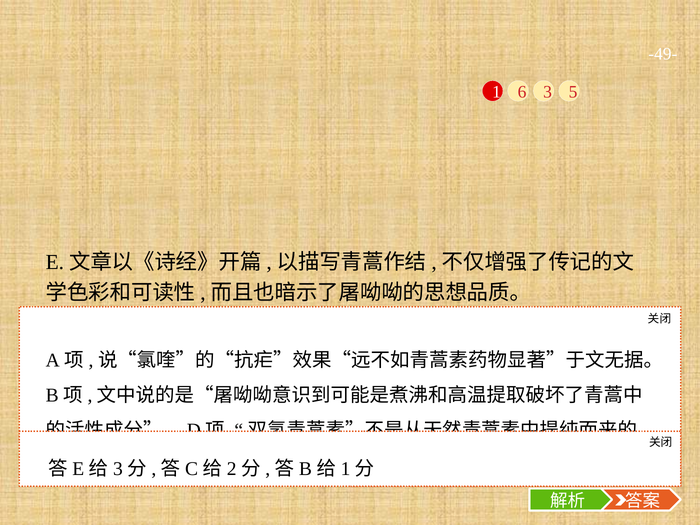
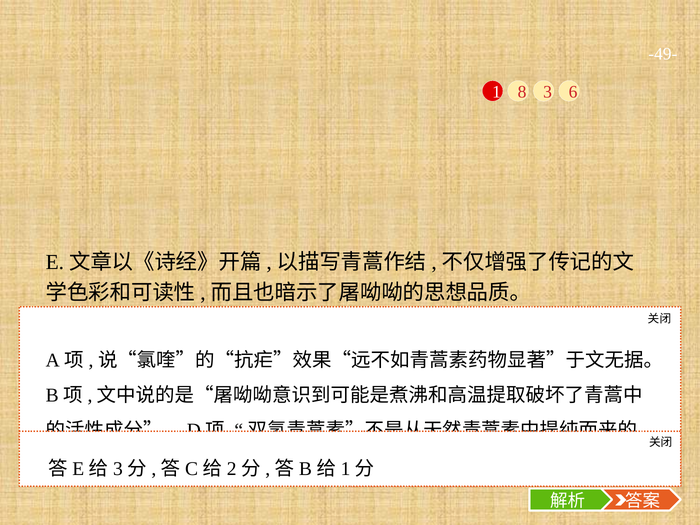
6: 6 -> 8 (522, 92)
5: 5 -> 6 (573, 92)
